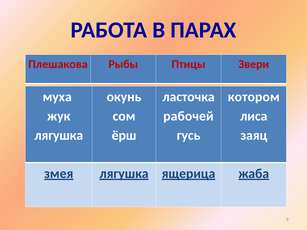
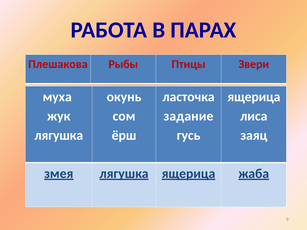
котором: котором -> ящерица (254, 97)
рабочей: рабочей -> задание (188, 116)
